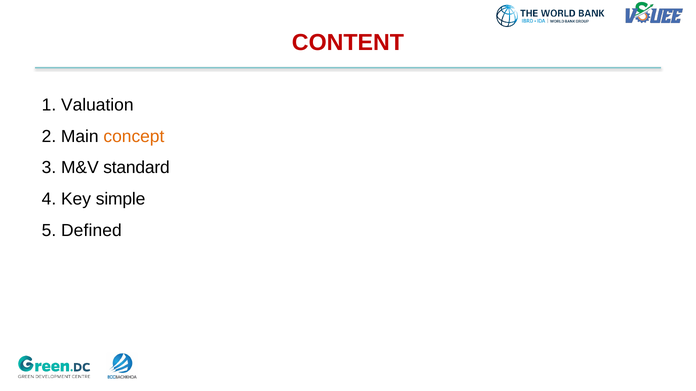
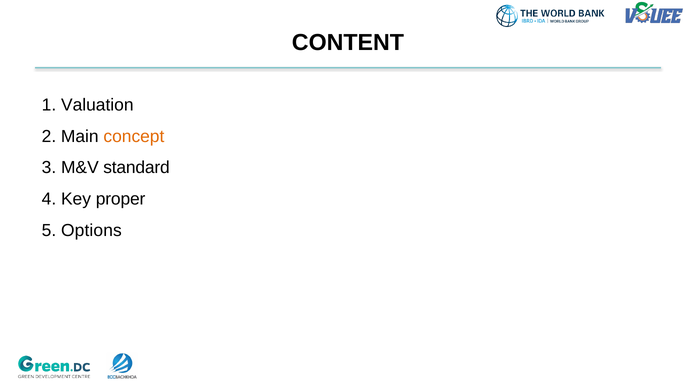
CONTENT colour: red -> black (348, 43)
simple: simple -> proper (121, 199)
Defined: Defined -> Options (91, 231)
